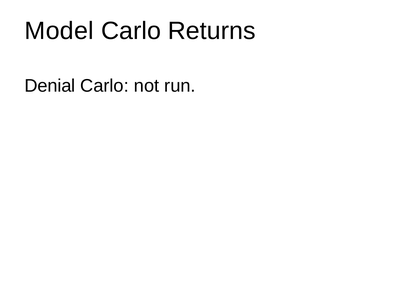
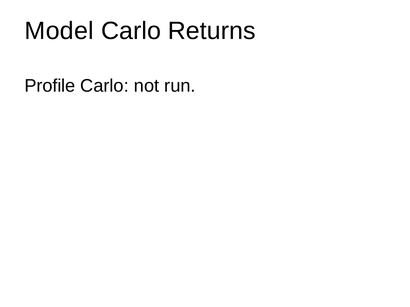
Denial: Denial -> Profile (50, 86)
